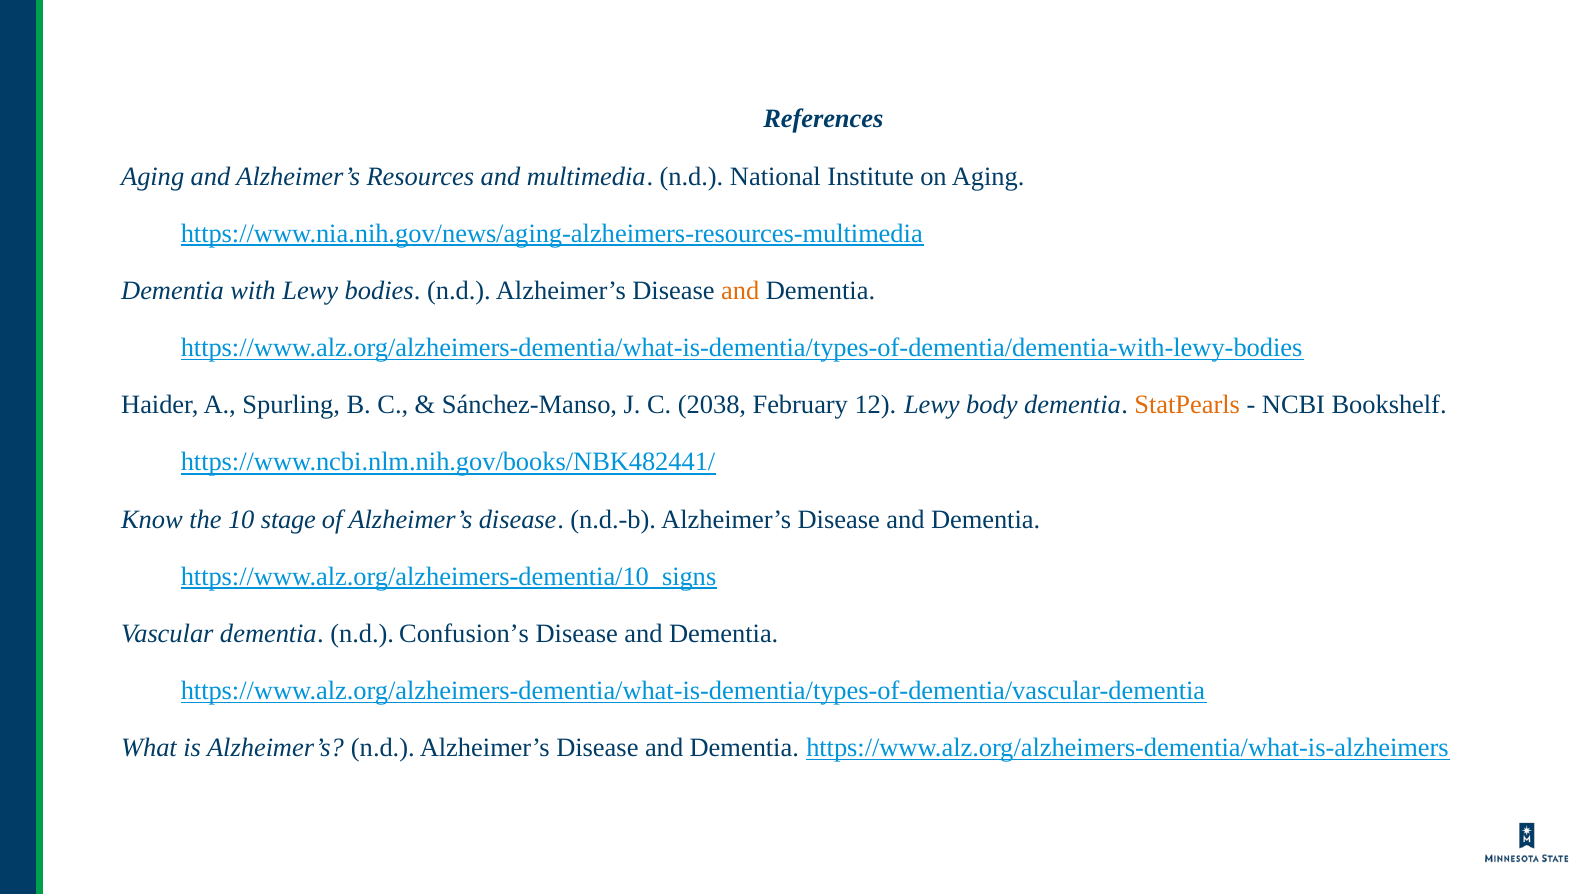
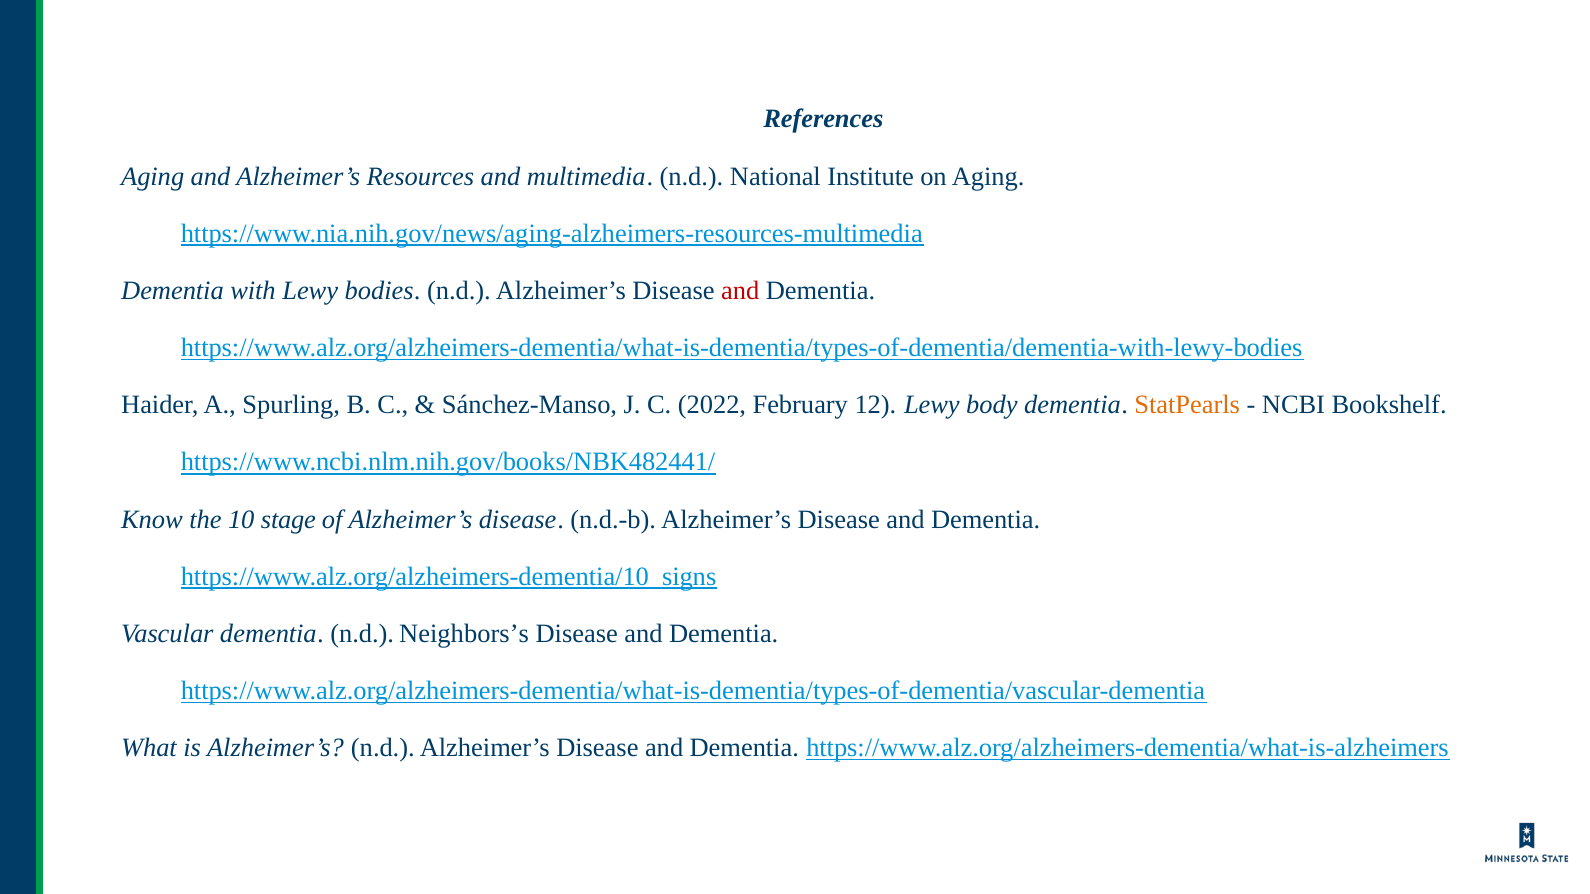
and colour: orange -> red (740, 291)
2038: 2038 -> 2022 (712, 405)
Confusion’s: Confusion’s -> Neighbors’s (464, 634)
